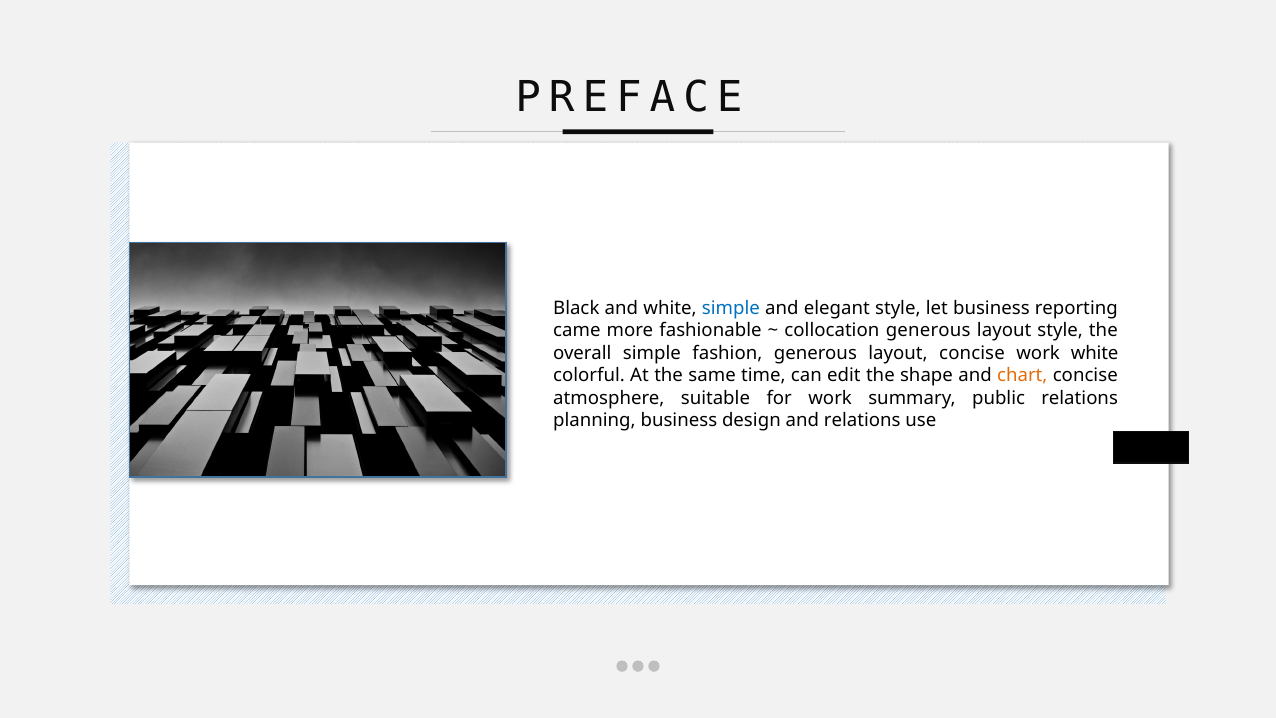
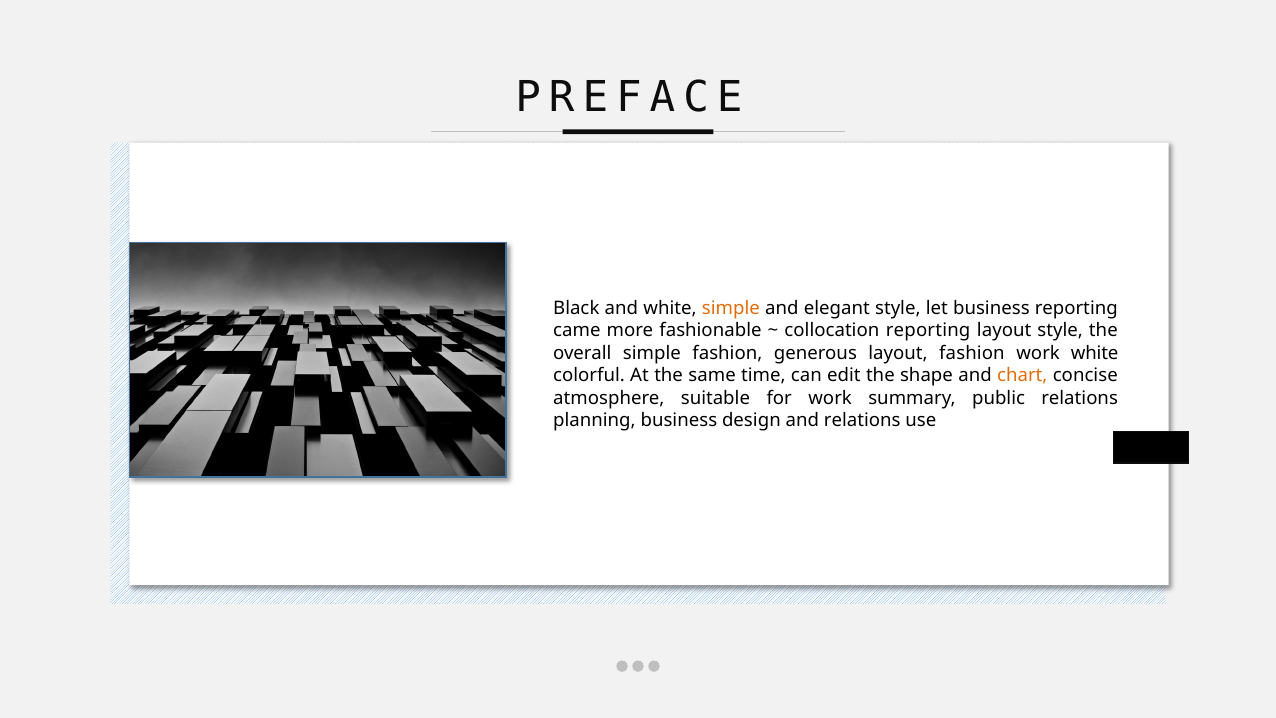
simple colour: blue -> orange (731, 308)
collocation generous: generous -> reporting (928, 331)
layout concise: concise -> fashion (972, 353)
